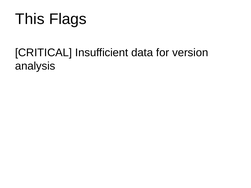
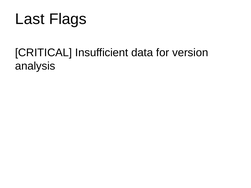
This: This -> Last (30, 19)
